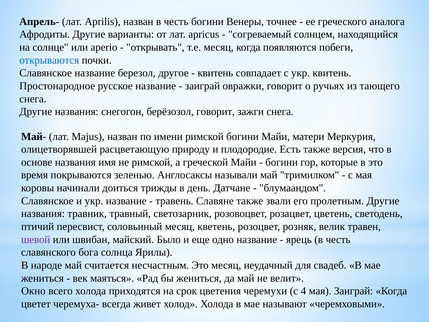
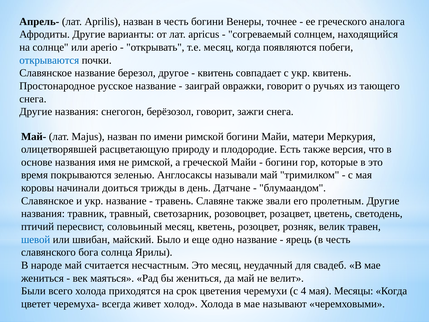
шевой colour: purple -> blue (36, 239)
Окно: Окно -> Были (33, 291)
мая Заиграй: Заиграй -> Месяцы (354, 291)
